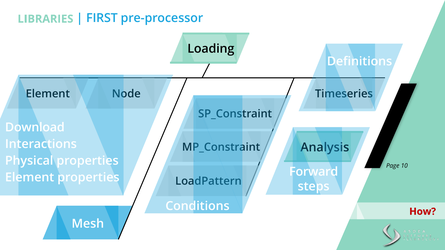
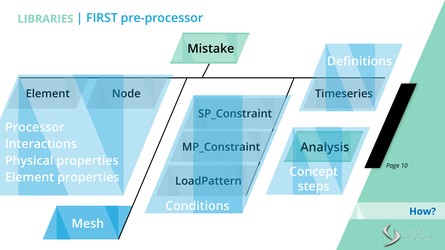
Loading: Loading -> Mistake (211, 49)
Download: Download -> Processor (35, 127)
Forward: Forward -> Concept (314, 172)
How colour: red -> blue (423, 212)
